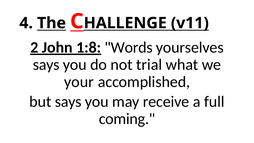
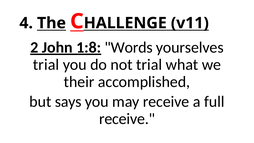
says: says -> trial (46, 65)
your: your -> their (79, 82)
coming: coming -> receive (127, 119)
